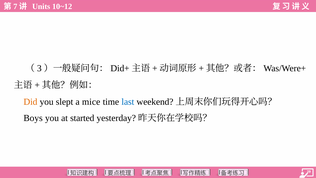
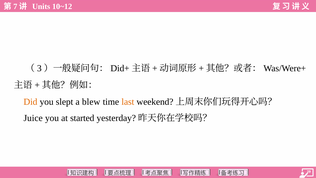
mice: mice -> blew (91, 102)
last colour: blue -> orange (128, 102)
Boys: Boys -> Juice (33, 118)
